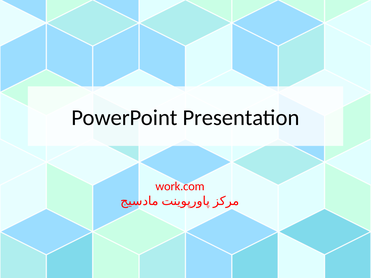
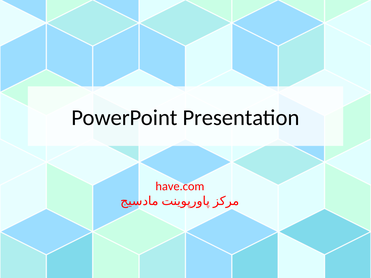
work.com: work.com -> have.com (180, 186)
